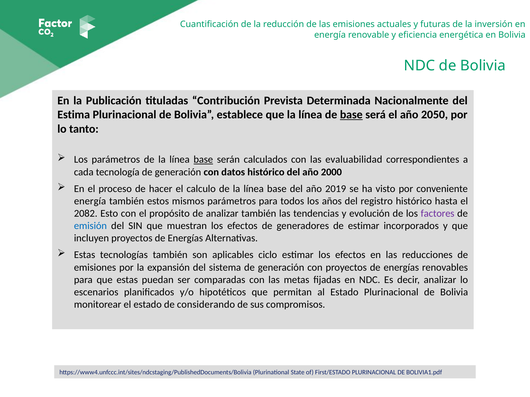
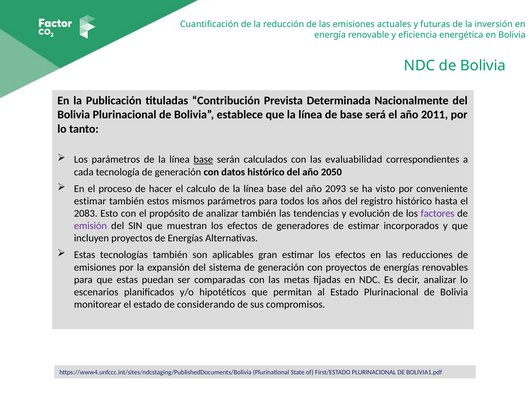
Estima: Estima -> Bolivia (74, 115)
base underline: present -> none (351, 115)
2050: 2050 -> 2011 (435, 115)
2000: 2000 -> 2050 (331, 172)
2019: 2019 -> 2093 (336, 189)
energía: energía -> estimar (90, 201)
2082: 2082 -> 2083 (86, 214)
emisión colour: blue -> purple (90, 226)
ciclo: ciclo -> gran (268, 255)
